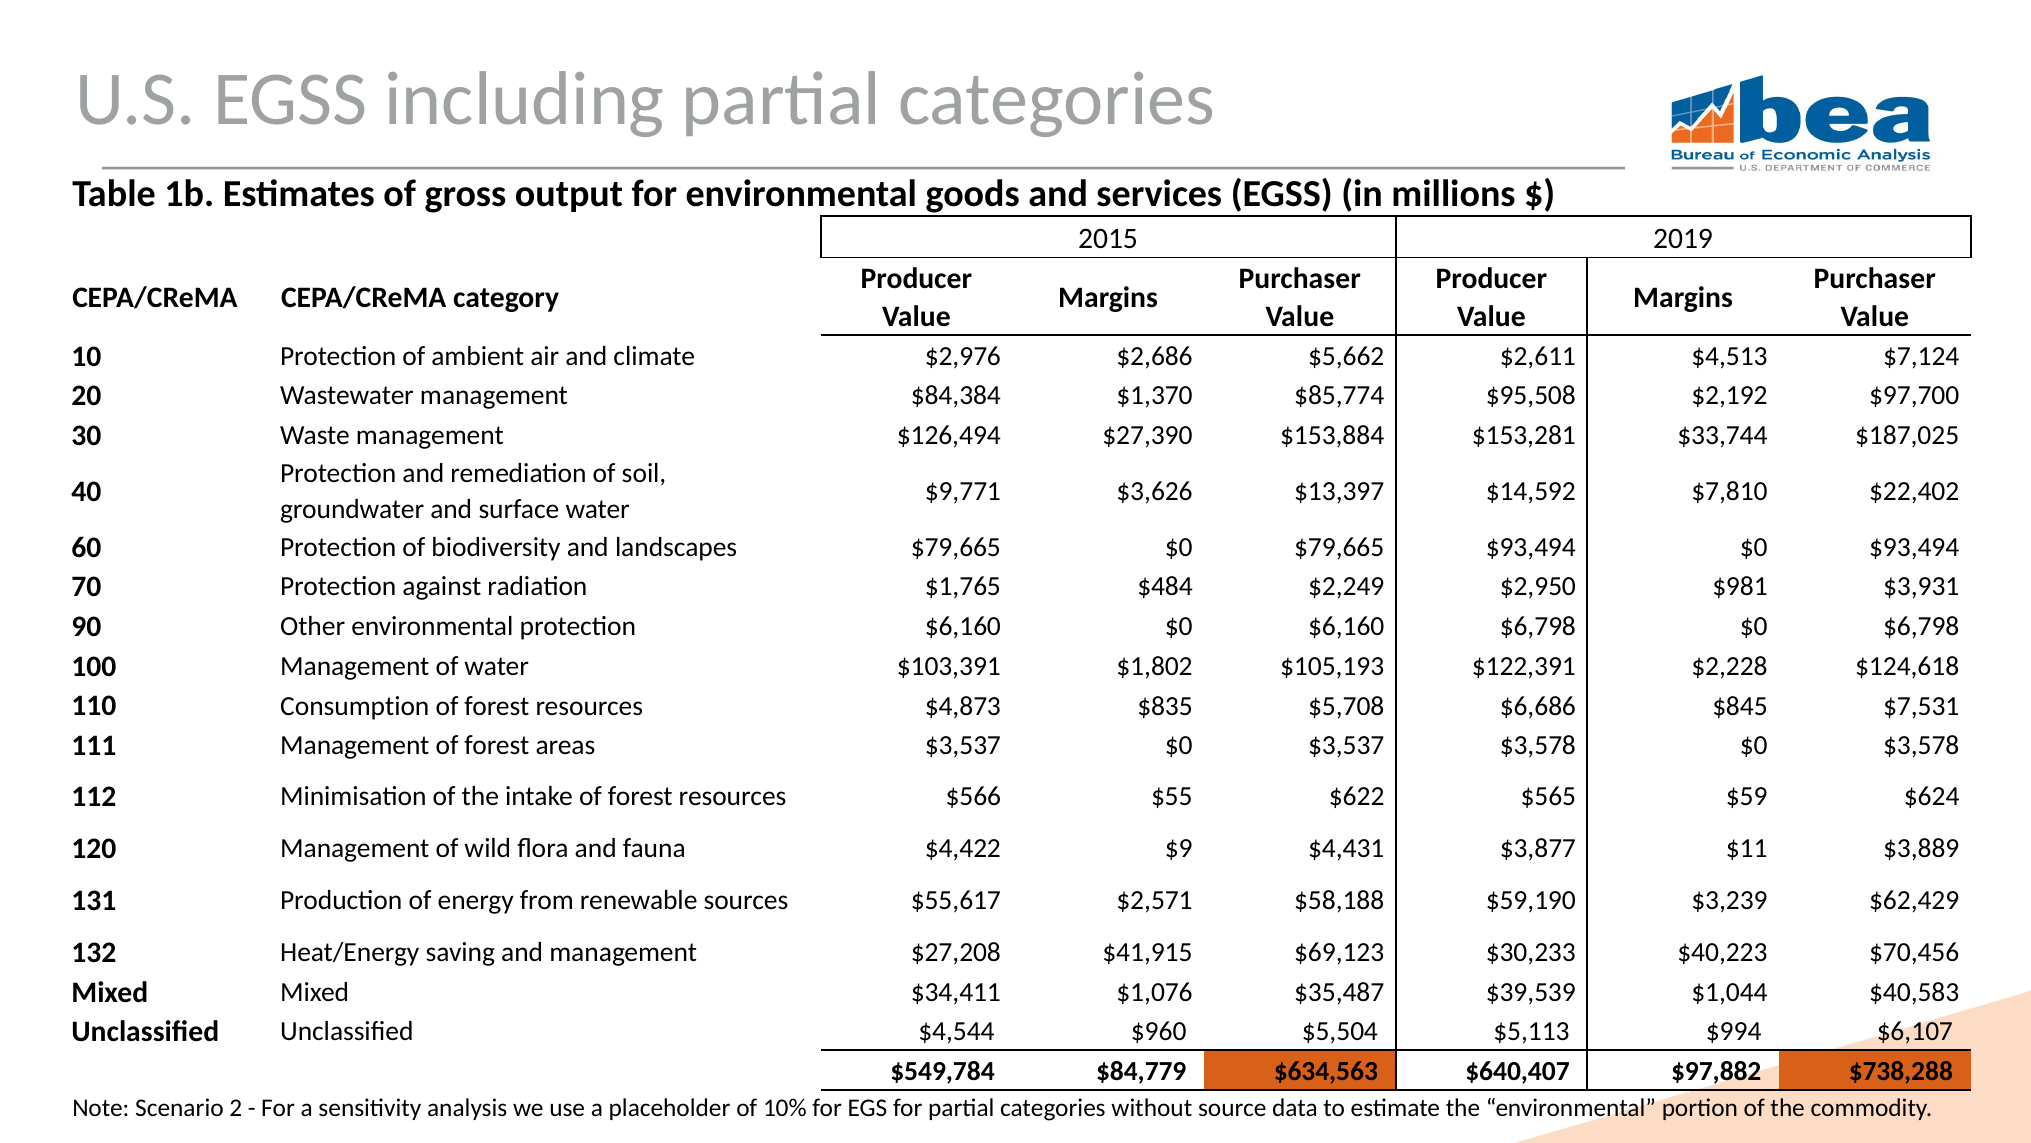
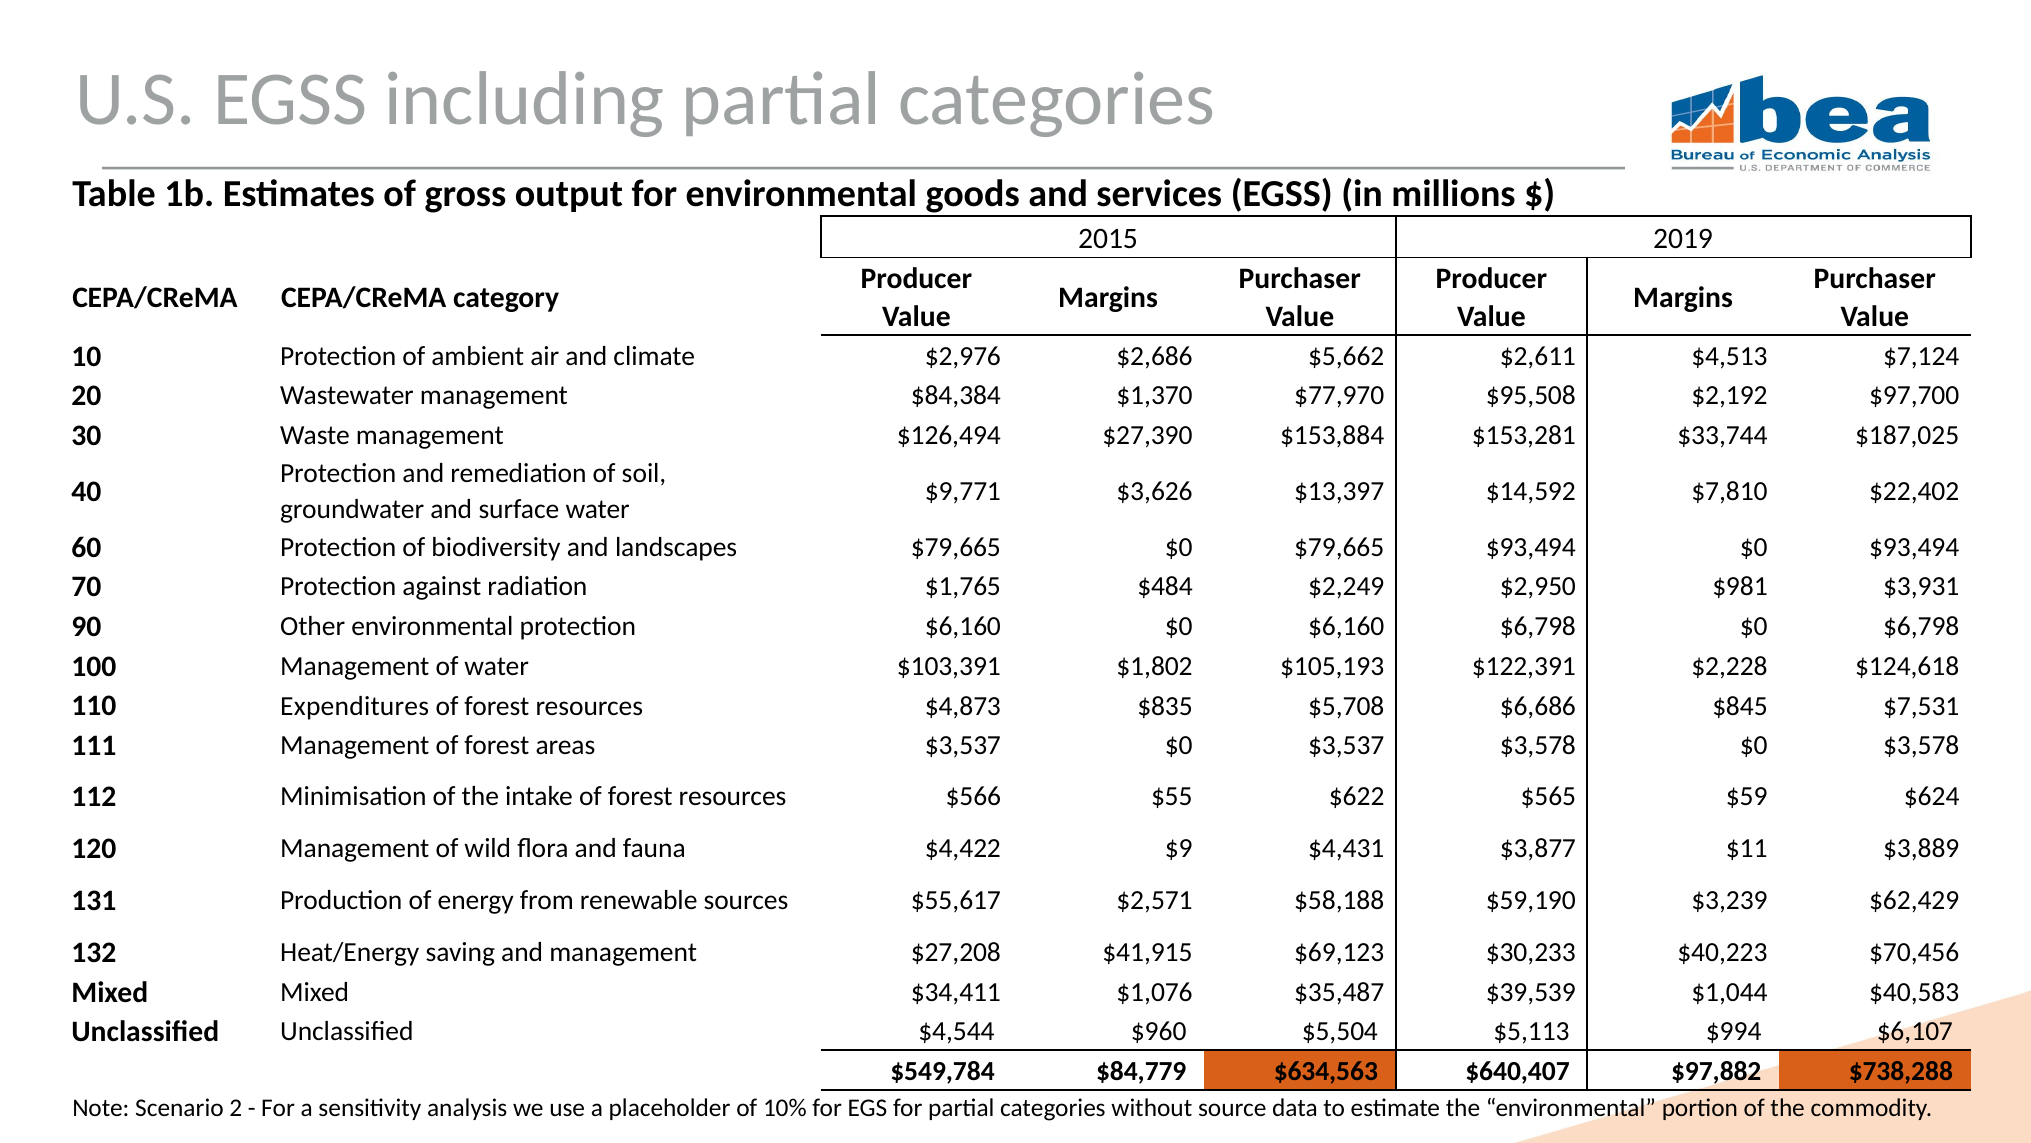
$85,774: $85,774 -> $77,970 (1339, 396)
Consumption: Consumption -> Expenditures (355, 706)
